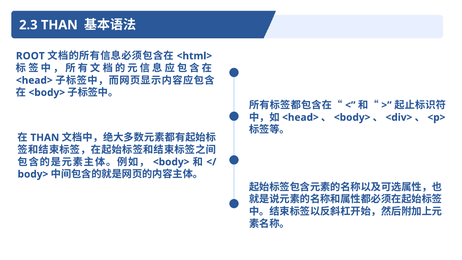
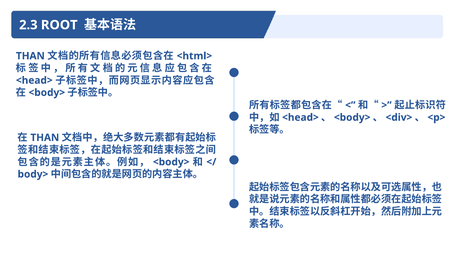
2.3 THAN: THAN -> ROOT (59, 25)
ROOT: ROOT -> THAN (30, 56)
